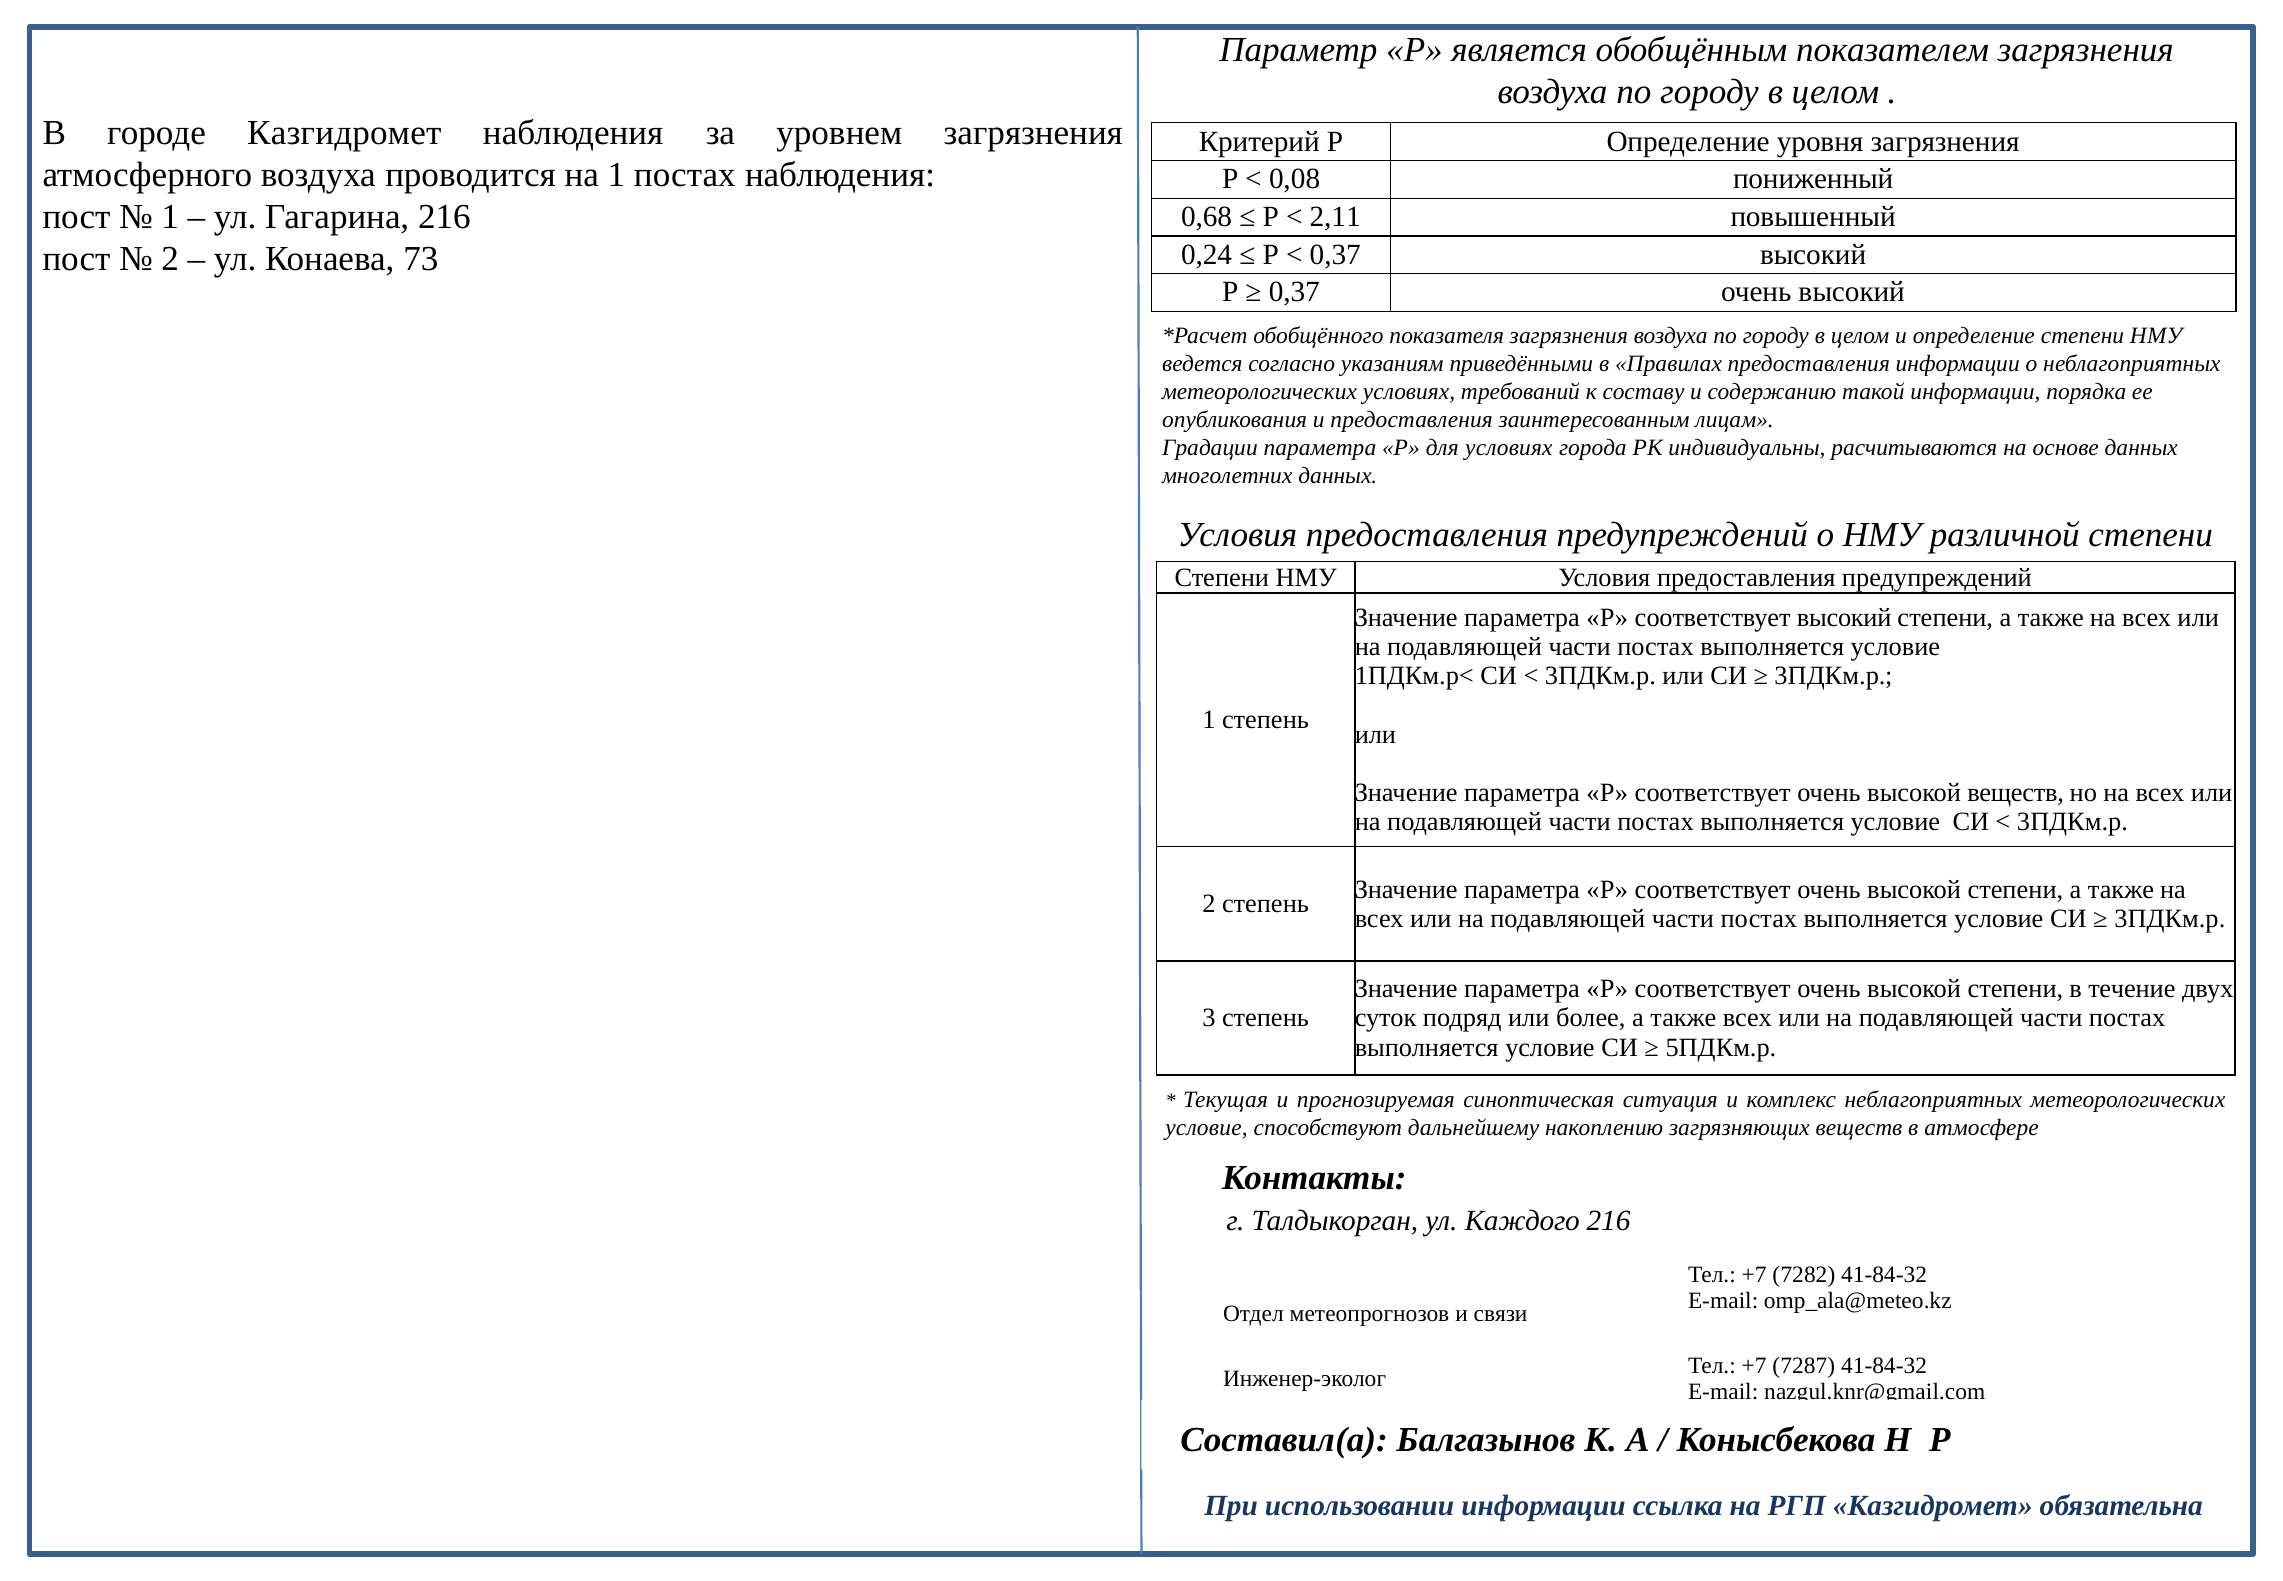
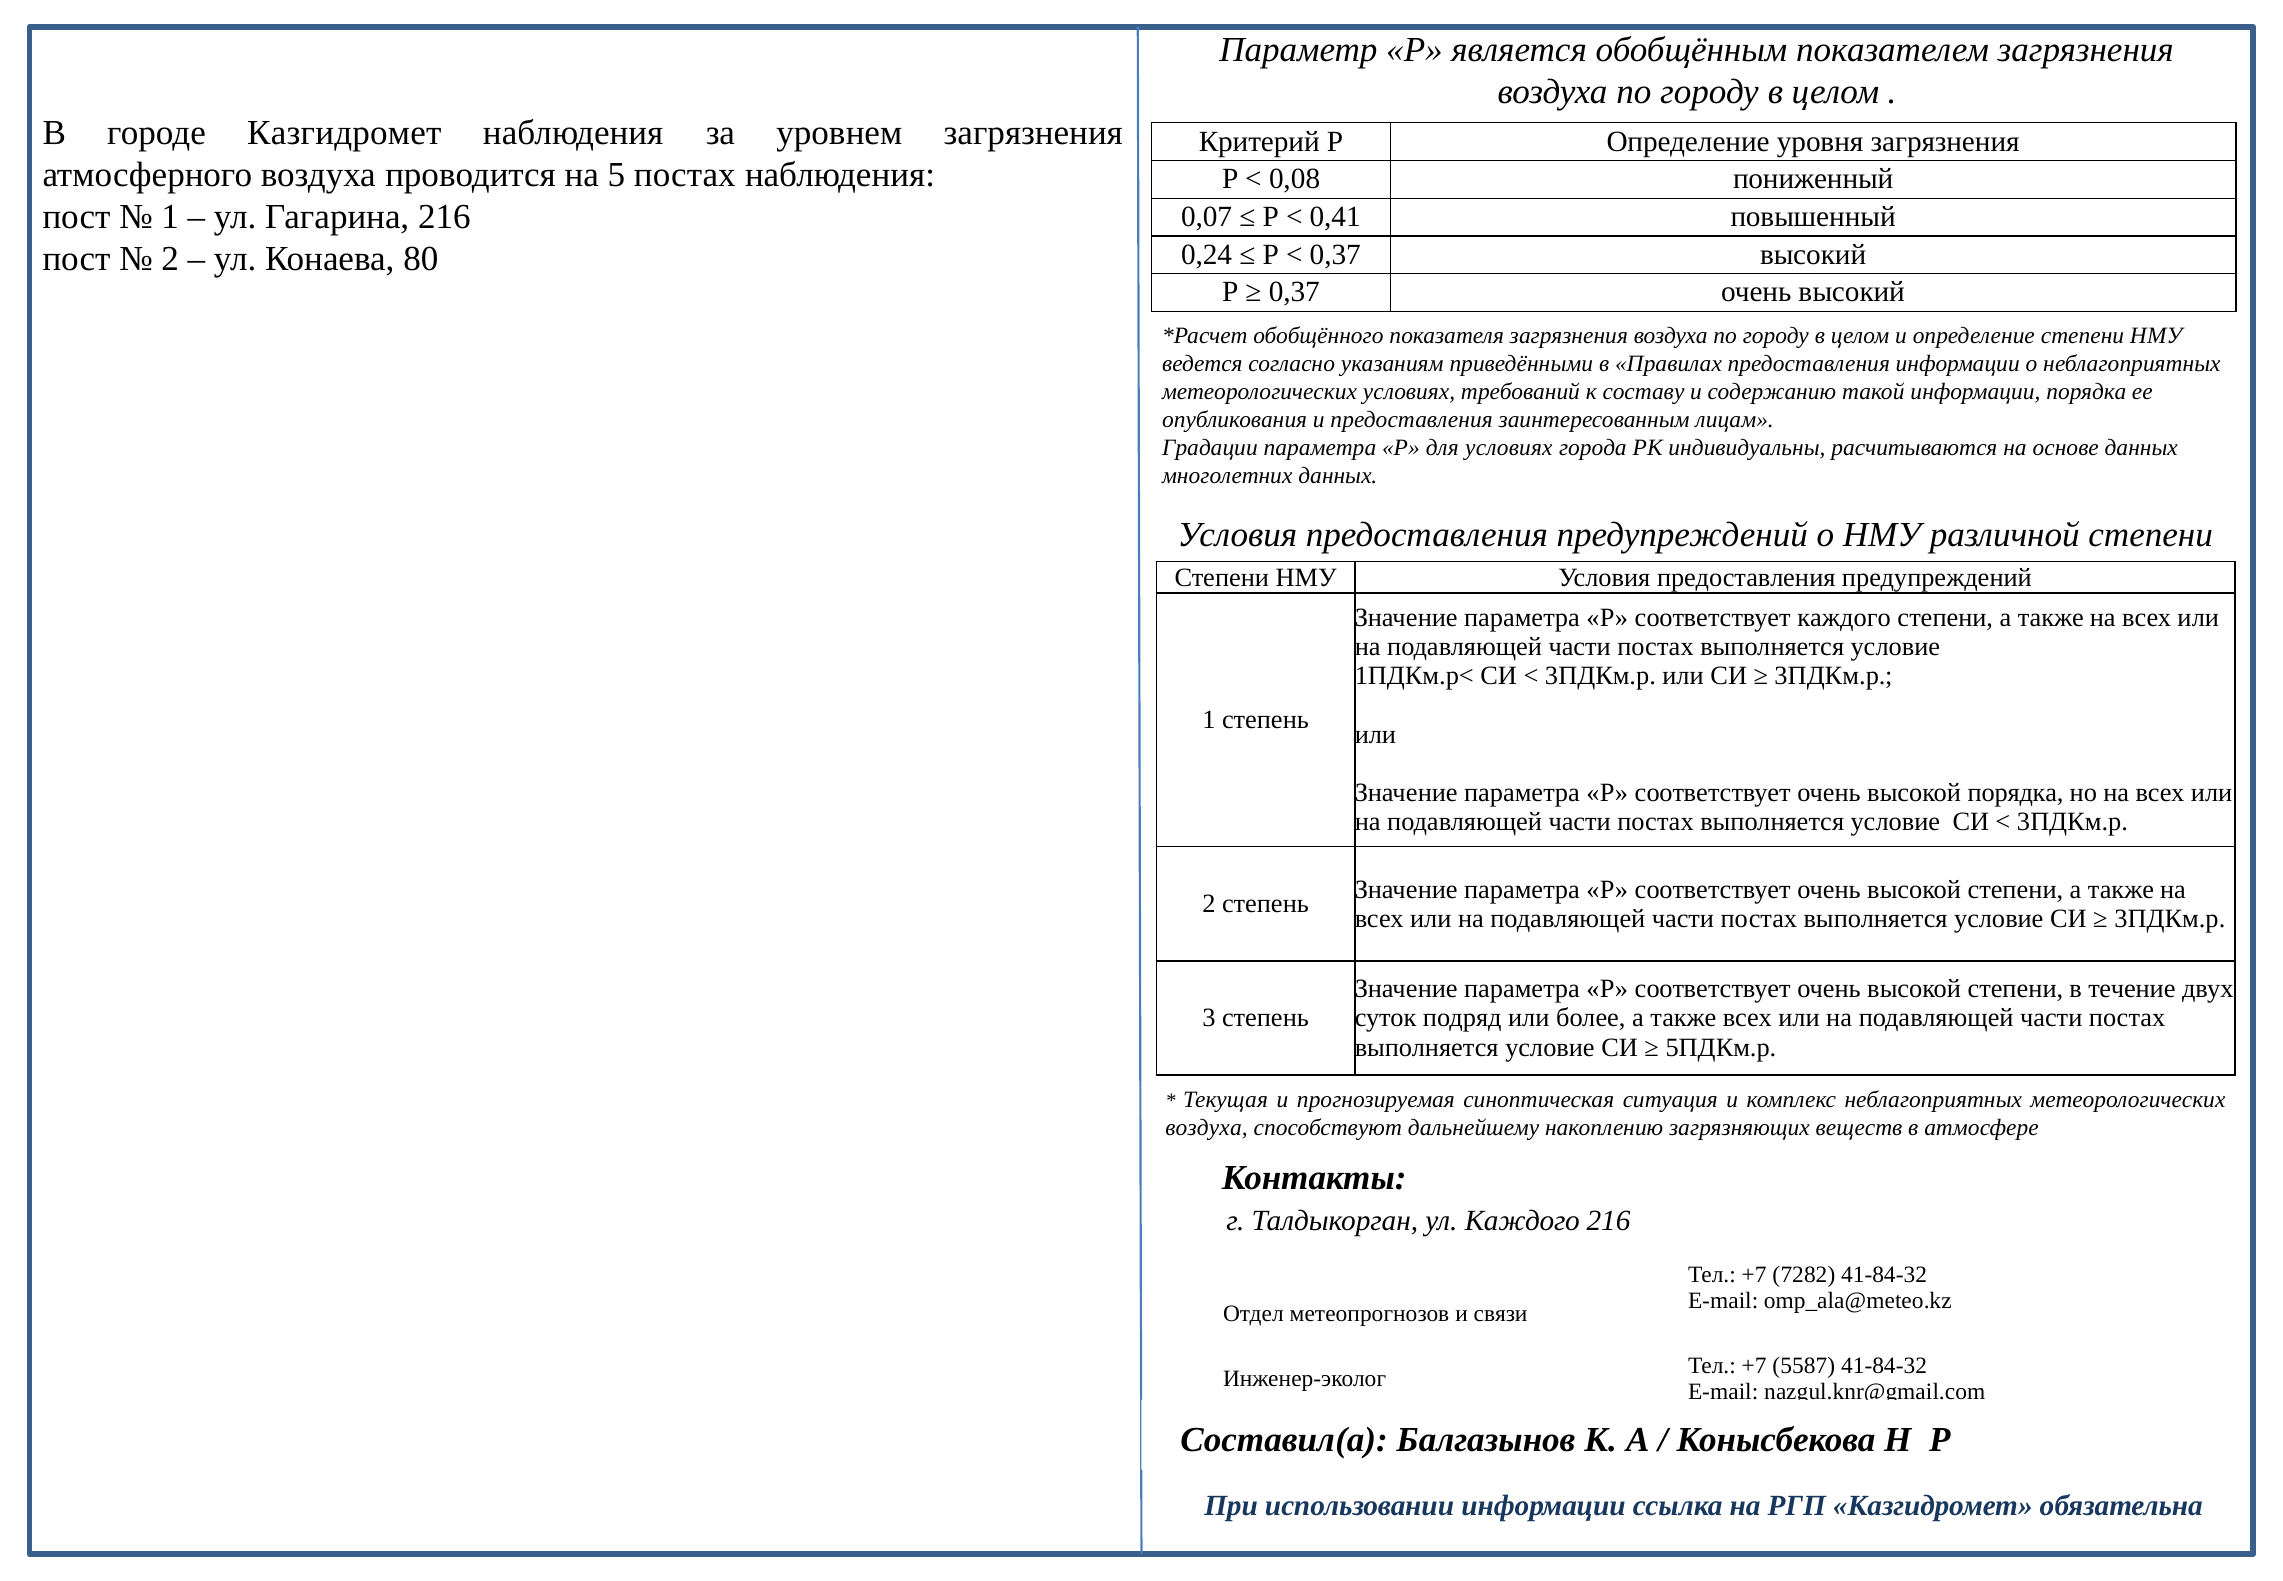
на 1: 1 -> 5 (616, 175)
0,68: 0,68 -> 0,07 (1207, 217)
2,11: 2,11 -> 0,41 (1335, 217)
73: 73 -> 80 (421, 259)
соответствует высокий: высокий -> каждого (1844, 618)
высокой веществ: веществ -> порядка (2016, 793)
условие: условие -> воздуха (1207, 1128)
7287: 7287 -> 5587 (1804, 1365)
